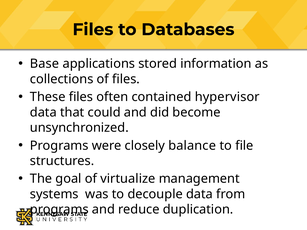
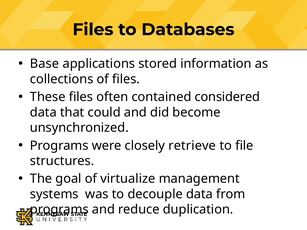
hypervisor: hypervisor -> considered (227, 97)
balance: balance -> retrieve (192, 146)
